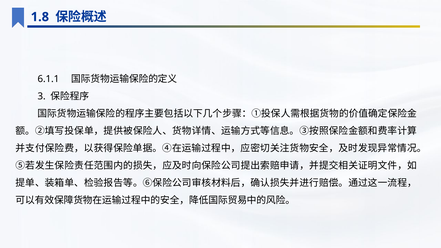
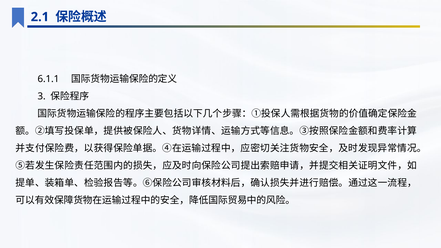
1.8: 1.8 -> 2.1 (40, 17)
